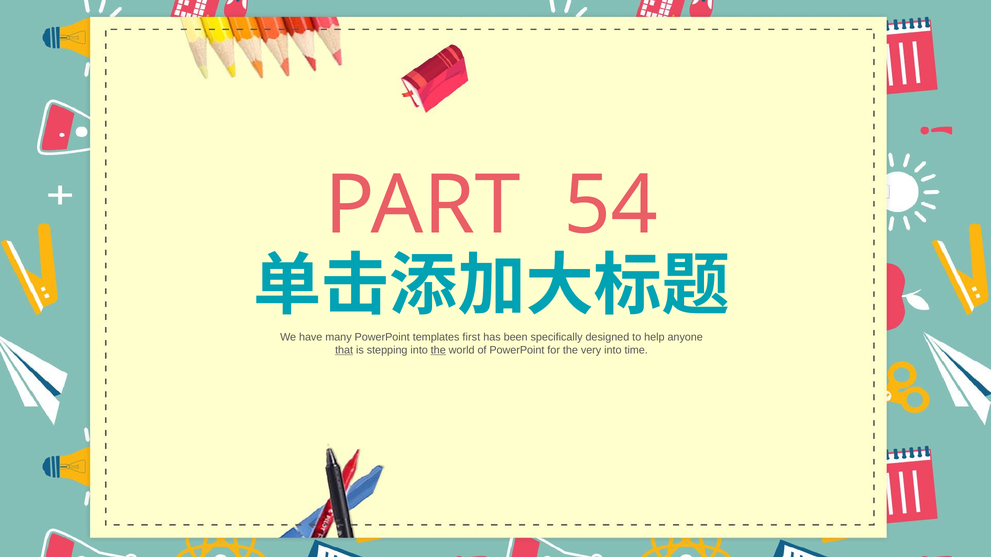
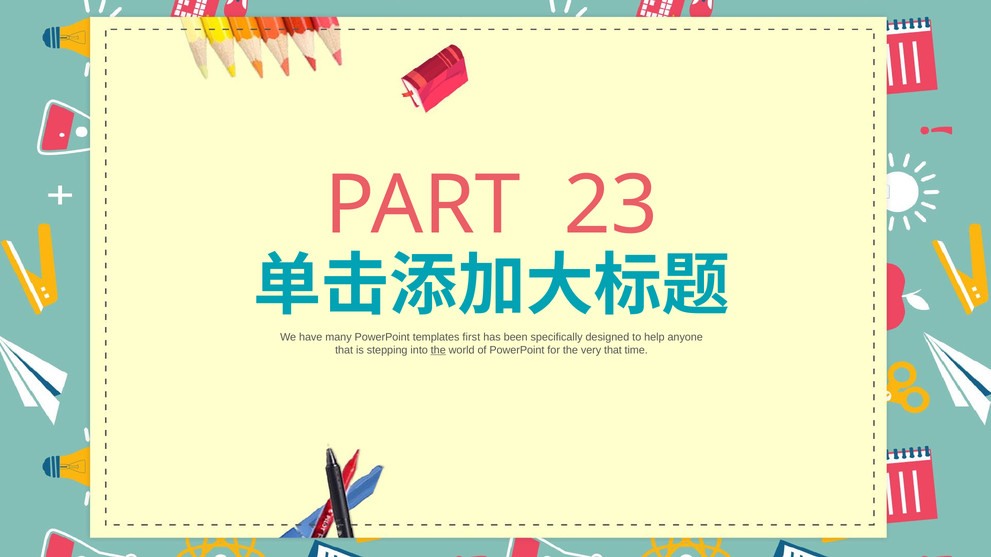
54: 54 -> 23 (611, 206)
that underline: present -> none (344, 350)
very into: into -> that (613, 350)
